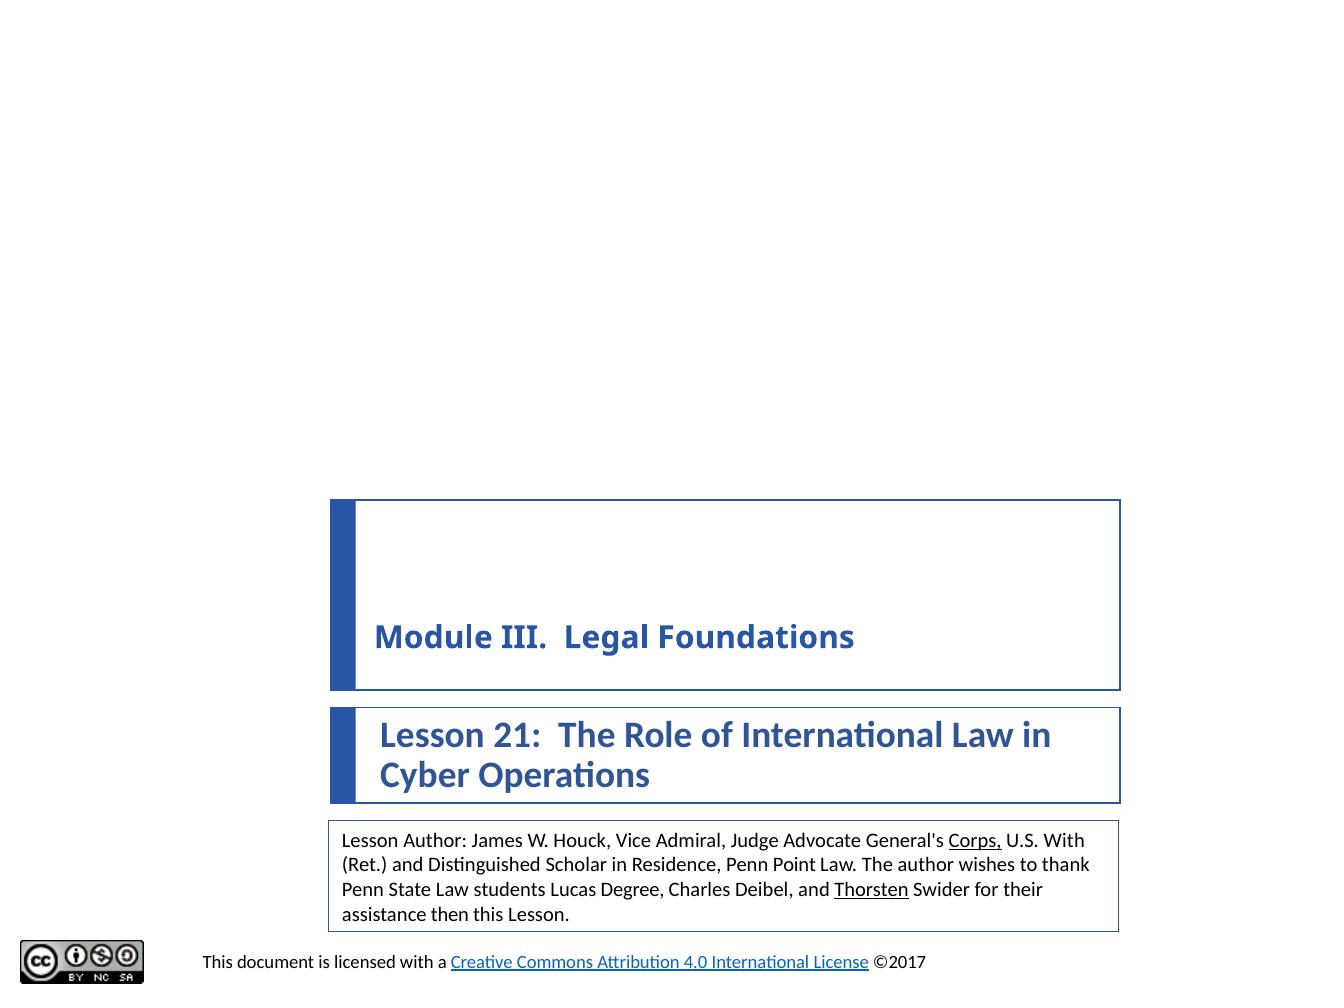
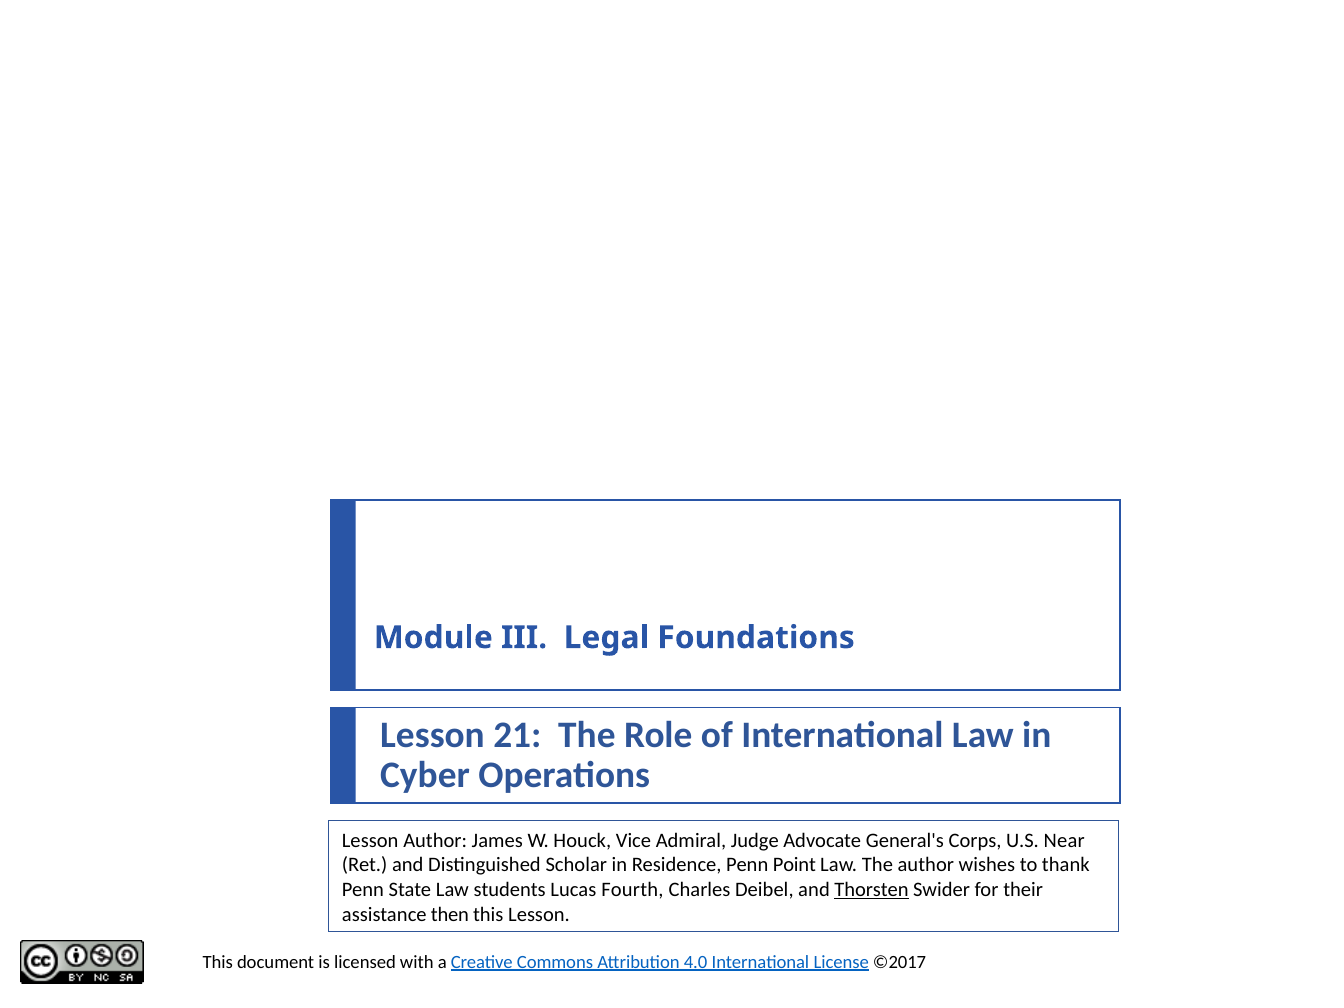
Corps underline: present -> none (975, 841)
U.S With: With -> Near (1064, 841)
Degree: Degree -> Fourth (632, 890)
